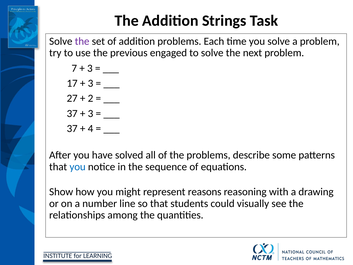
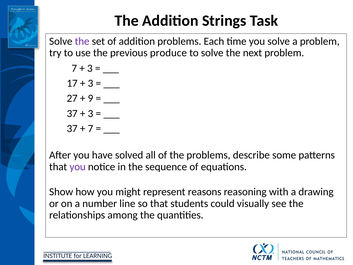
engaged: engaged -> produce (168, 53)
2: 2 -> 9 (91, 98)
4: 4 -> 7 (91, 128)
you colour: blue -> purple (78, 167)
